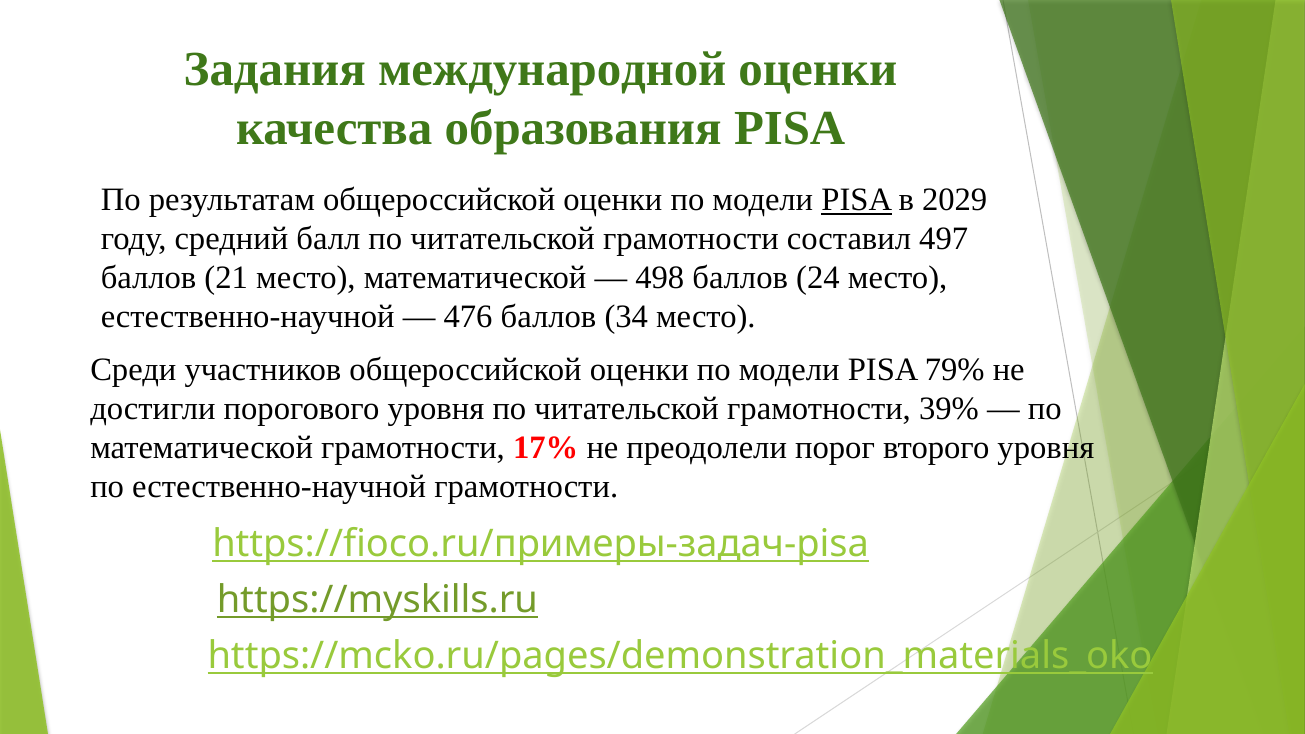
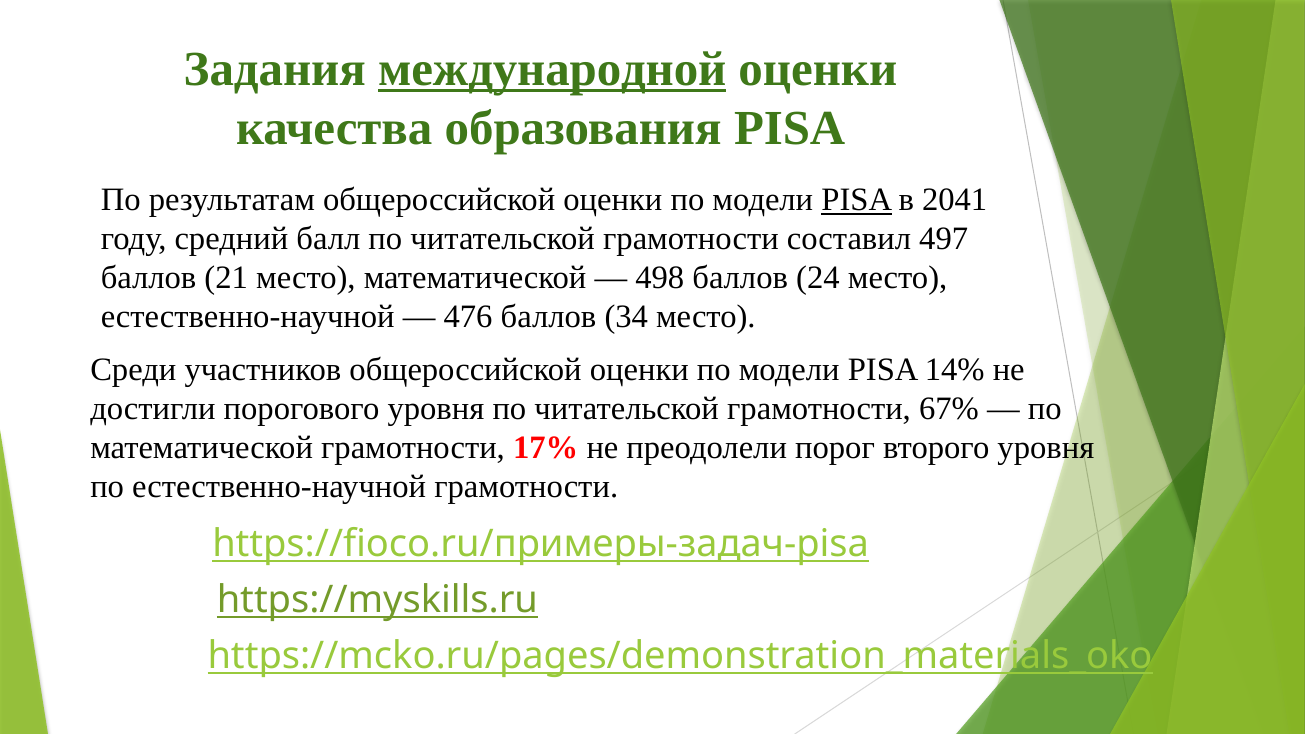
международной underline: none -> present (552, 69)
2029: 2029 -> 2041 (955, 200)
79%: 79% -> 14% (955, 369)
39%: 39% -> 67% (949, 409)
